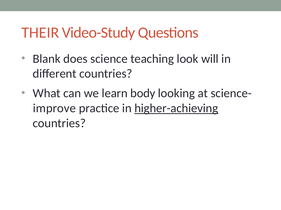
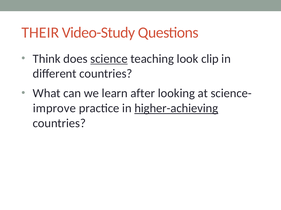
Blank: Blank -> Think (47, 59)
science underline: none -> present (109, 59)
will: will -> clip (210, 59)
body: body -> after (143, 94)
